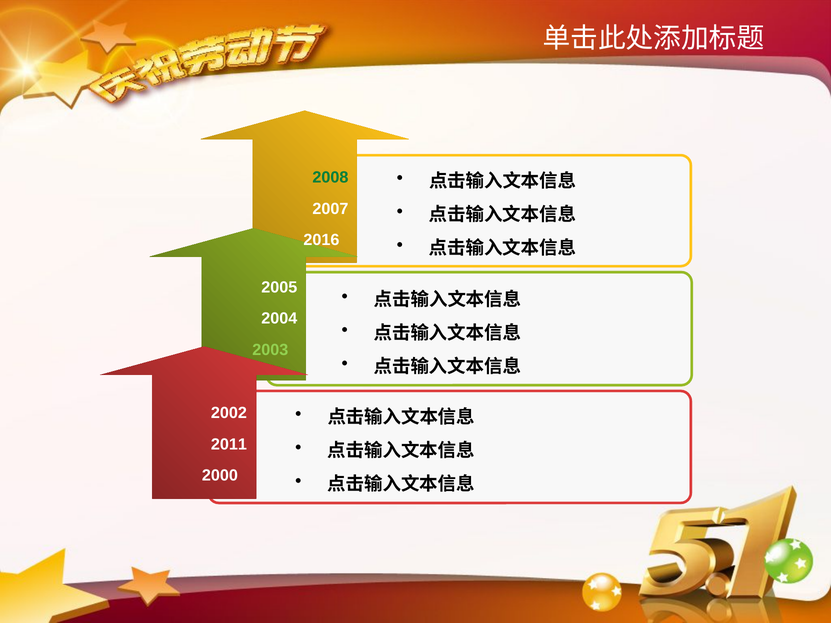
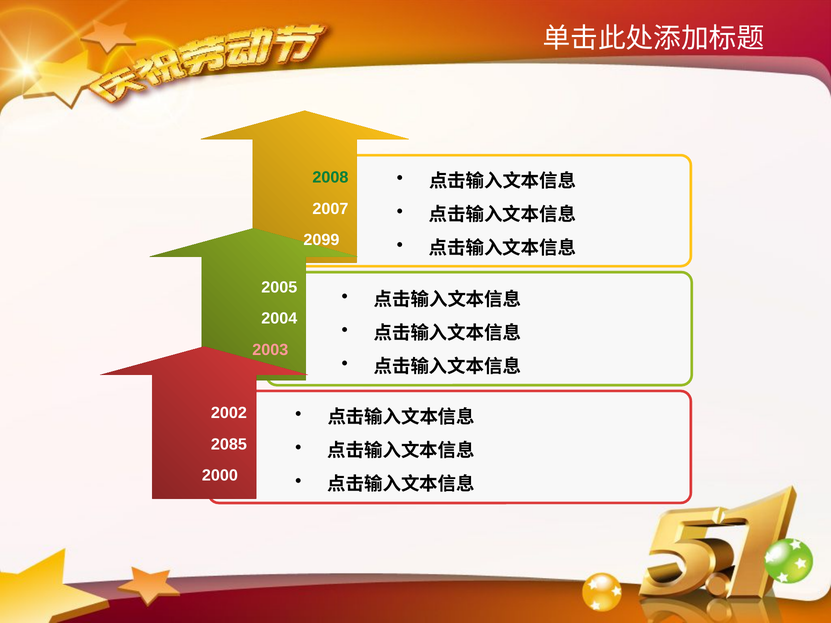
2016: 2016 -> 2099 (321, 240)
2003 colour: light green -> pink (270, 350)
2011: 2011 -> 2085 (229, 444)
